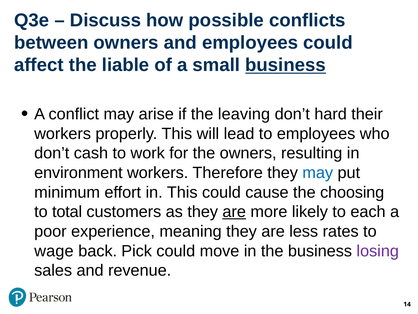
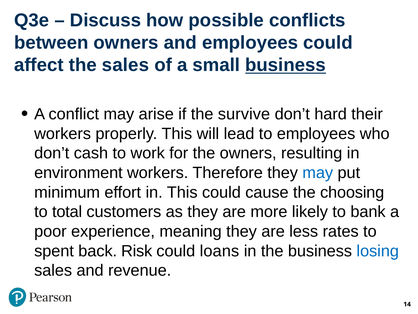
the liable: liable -> sales (125, 65)
leaving: leaving -> survive (244, 114)
are underline: present -> none (234, 212)
each: each -> bank (368, 212)
wage: wage -> spent (54, 251)
Pick: Pick -> Risk (137, 251)
move: move -> loans (219, 251)
losing colour: purple -> blue (378, 251)
